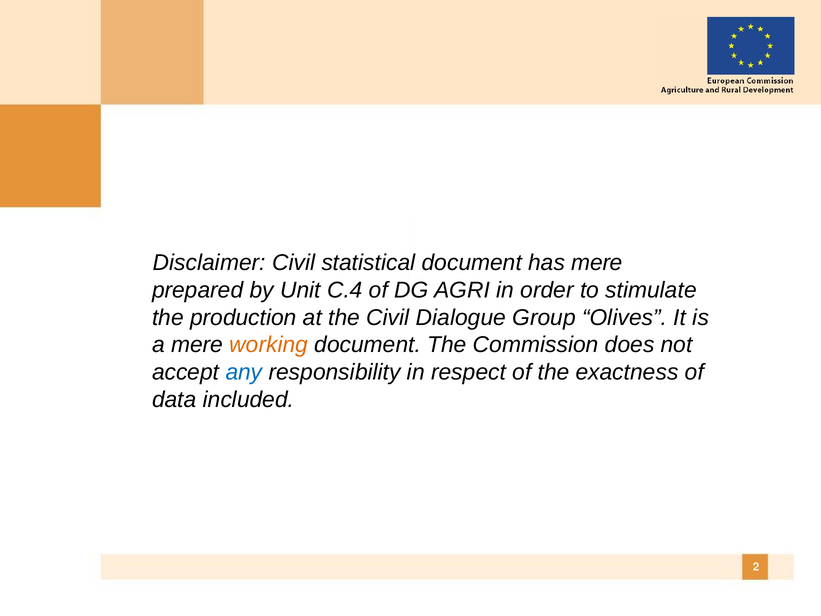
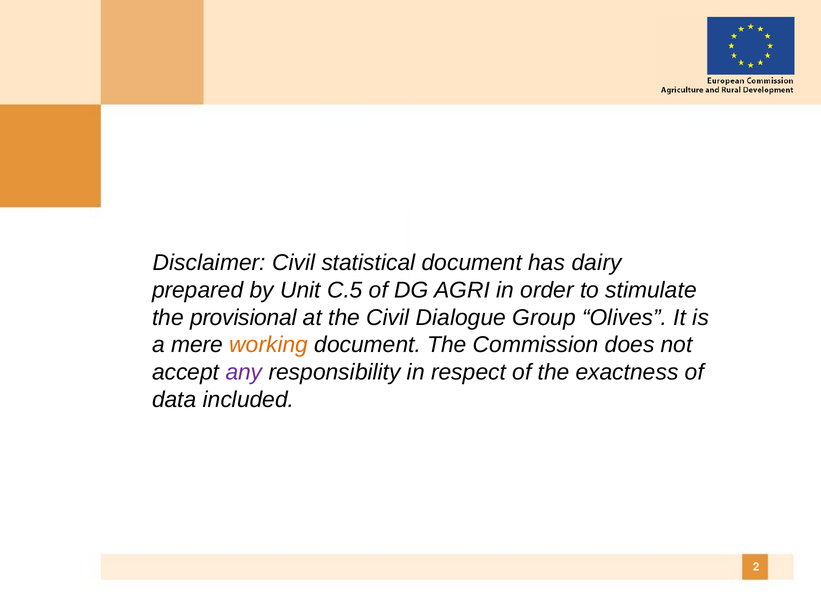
has mere: mere -> dairy (597, 263)
C.4: C.4 -> C.5 (345, 290)
production: production -> provisional (243, 317)
any colour: blue -> purple (244, 372)
